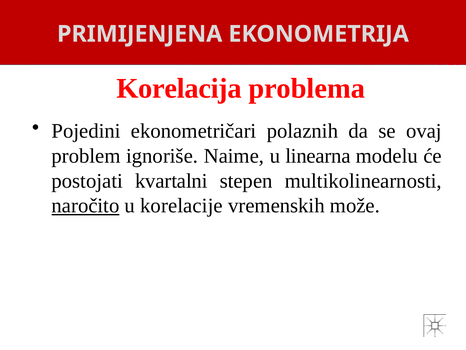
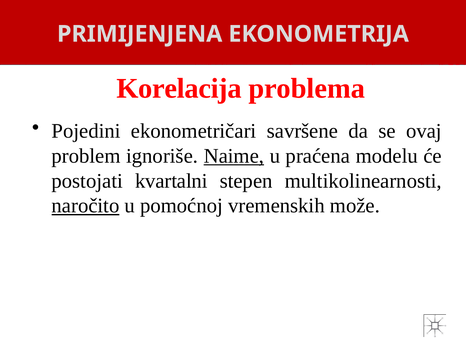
polaznih: polaznih -> savršene (302, 131)
Naime underline: none -> present (234, 156)
linearna: linearna -> praćena (318, 156)
korelacije: korelacije -> pomoćnoj (182, 205)
